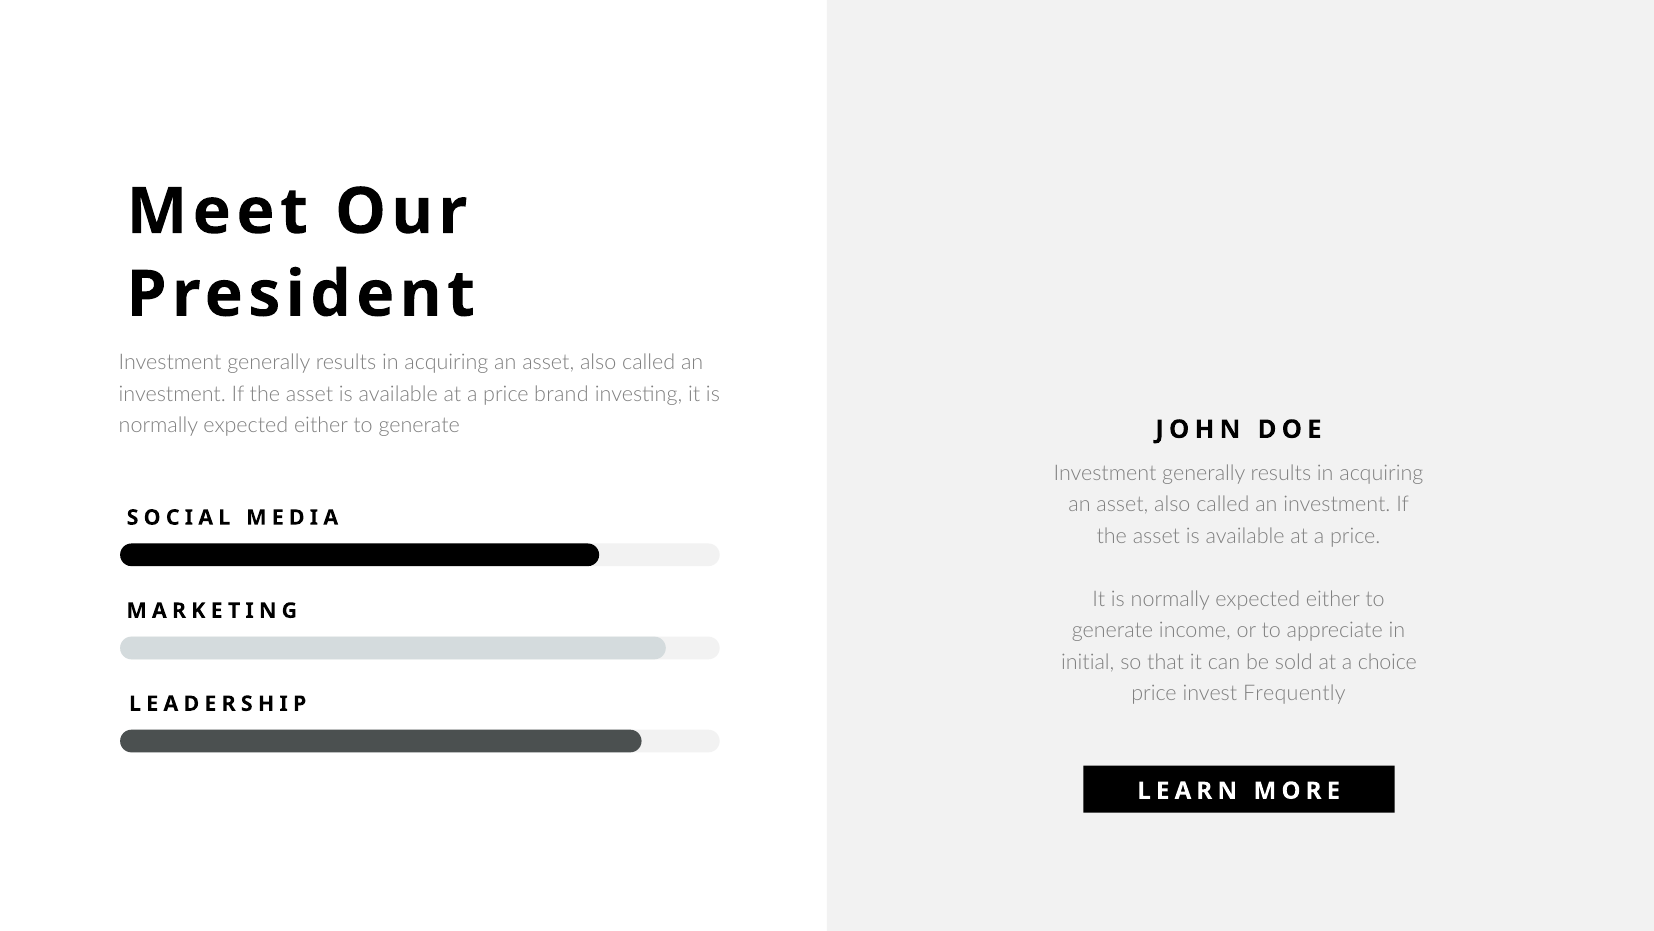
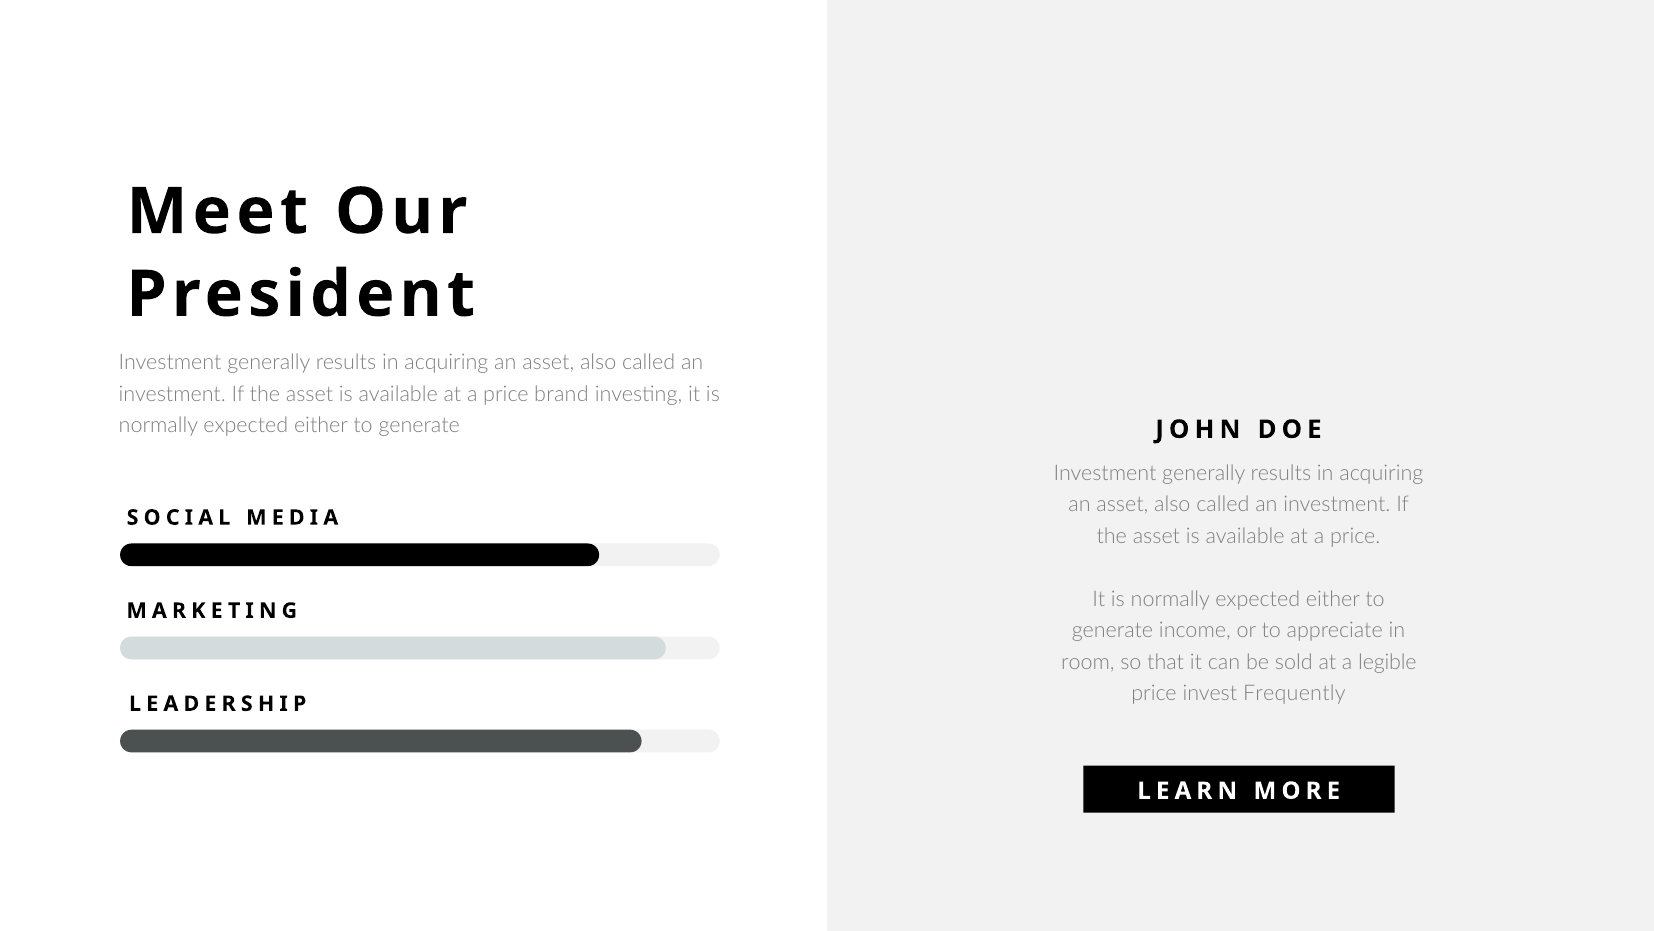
initial: initial -> room (1088, 662)
choice: choice -> legible (1387, 662)
